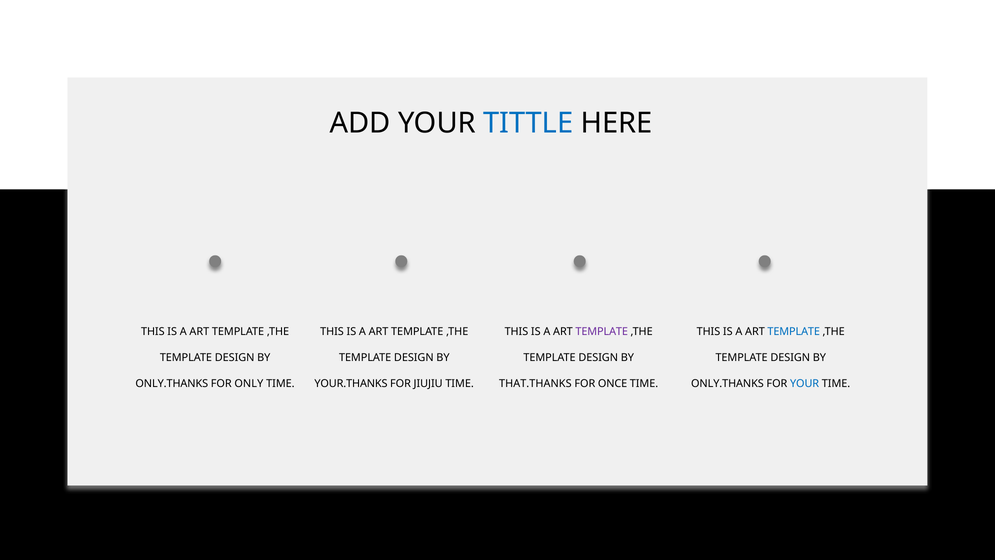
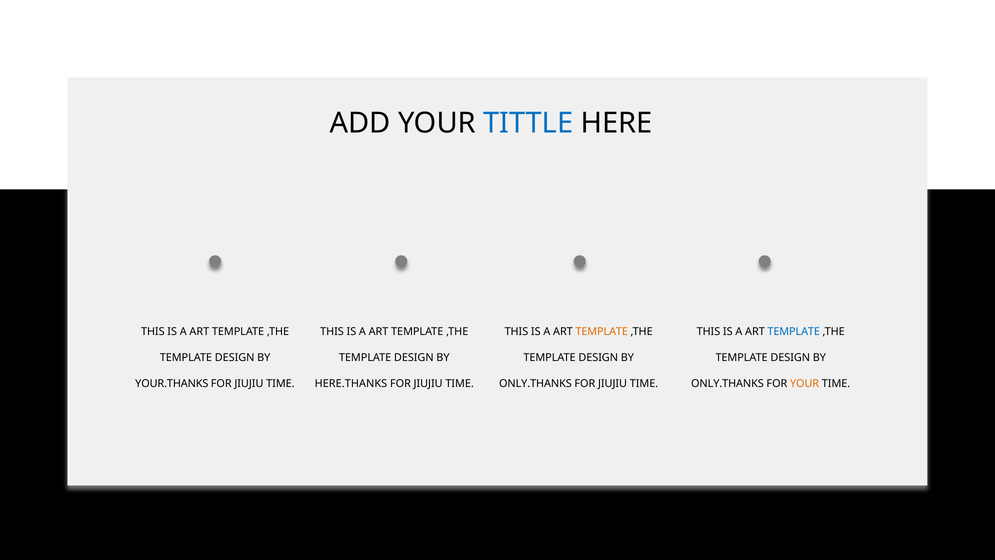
TEMPLATE colour: purple -> orange (602, 331)
ONLY.THANKS: ONLY.THANKS -> YOUR.THANKS (172, 384)
ONLY: ONLY -> JIUJIU (249, 384)
YOUR.THANKS: YOUR.THANKS -> HERE.THANKS (351, 384)
THAT.THANKS: THAT.THANKS -> ONLY.THANKS (535, 384)
ONCE: ONCE -> JIUJIU (613, 384)
YOUR colour: blue -> orange (805, 384)
